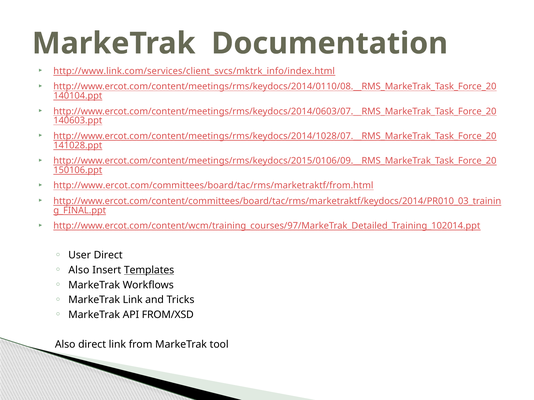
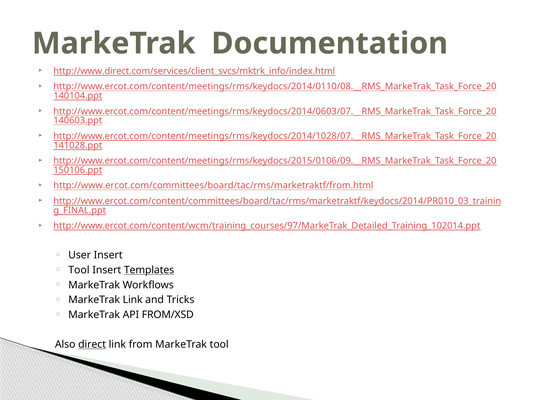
http://www.link.com/services/client_svcs/mktrk_info/index.html: http://www.link.com/services/client_svcs/mktrk_info/index.html -> http://www.direct.com/services/client_svcs/mktrk_info/index.html (194, 71)
User Direct: Direct -> Insert (108, 255)
Also: Also -> Tool (79, 270)
direct underline: none -> present (92, 345)
